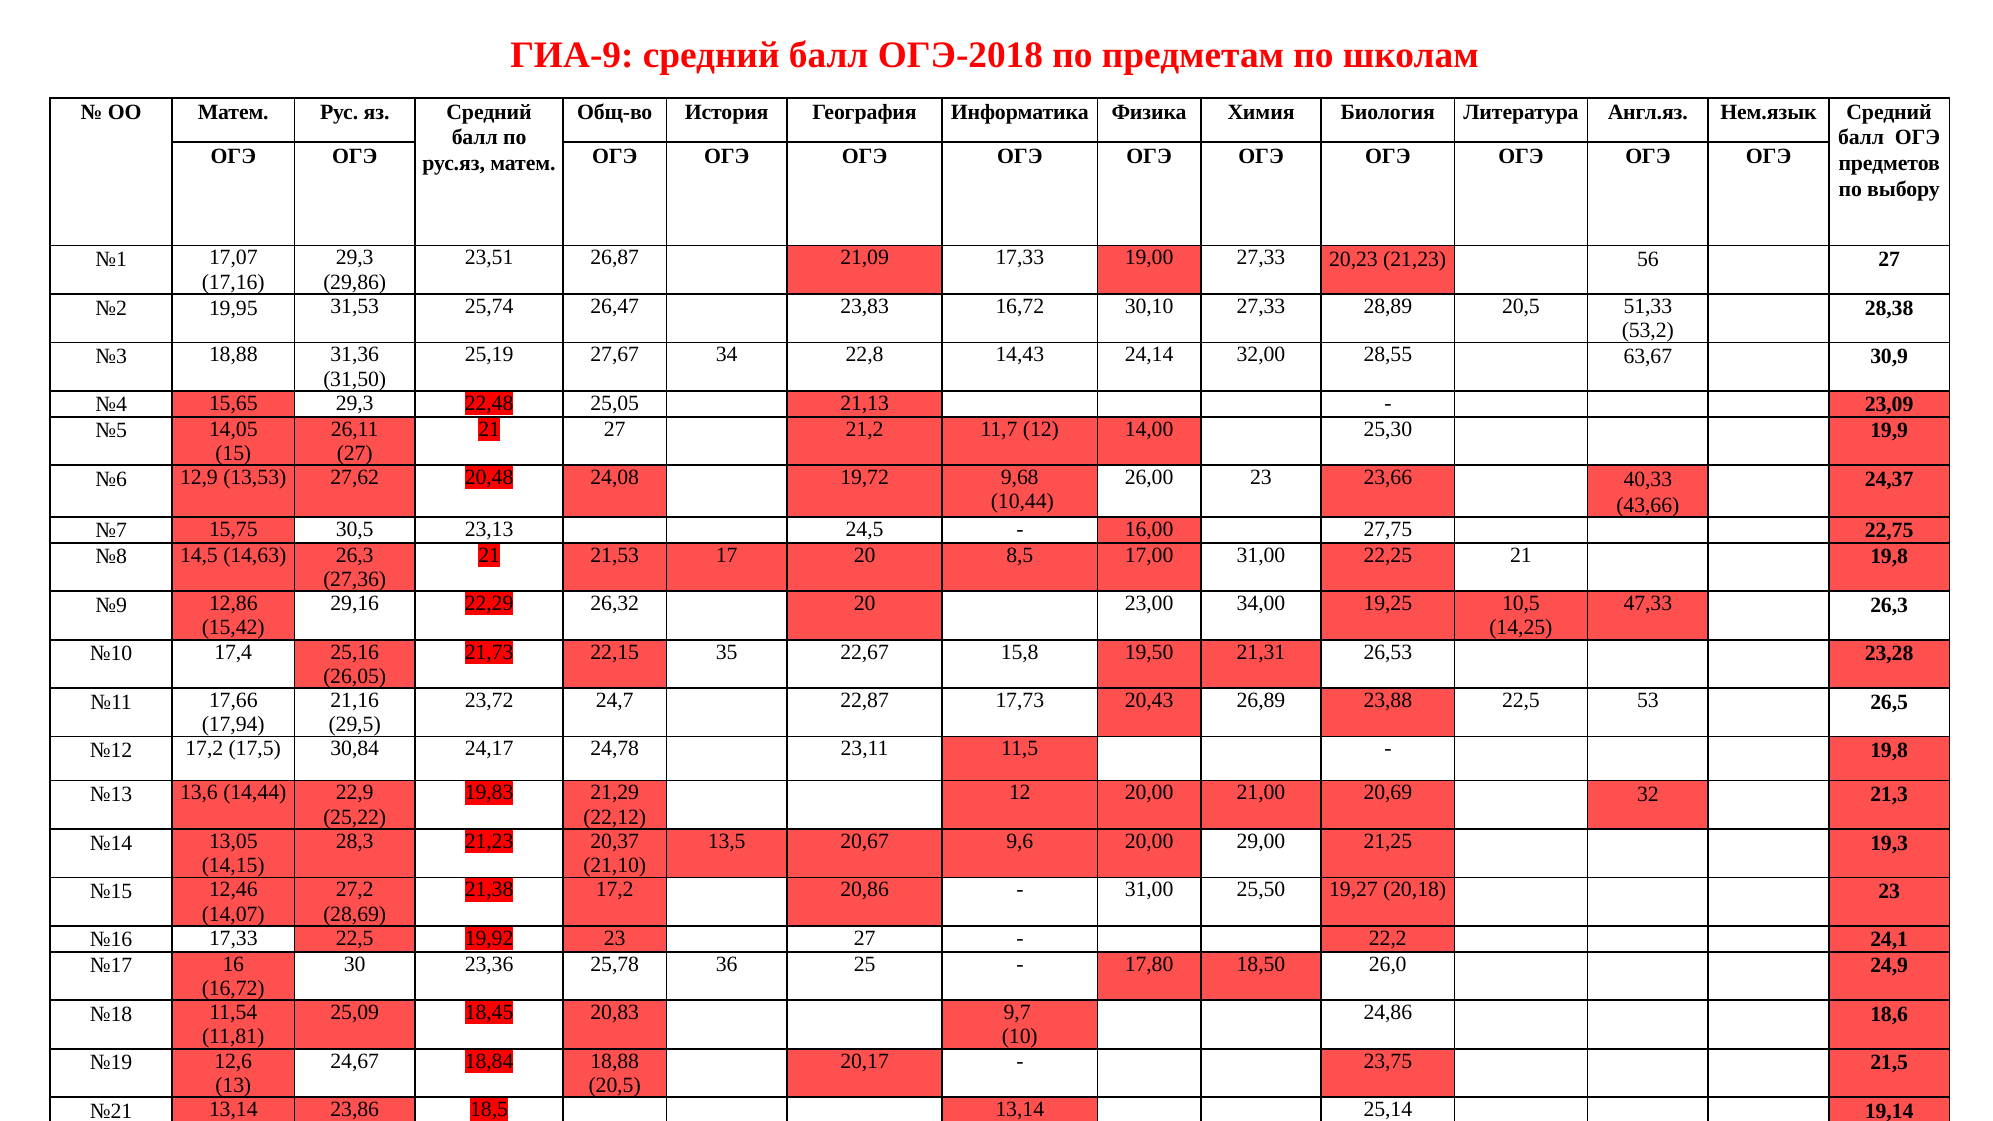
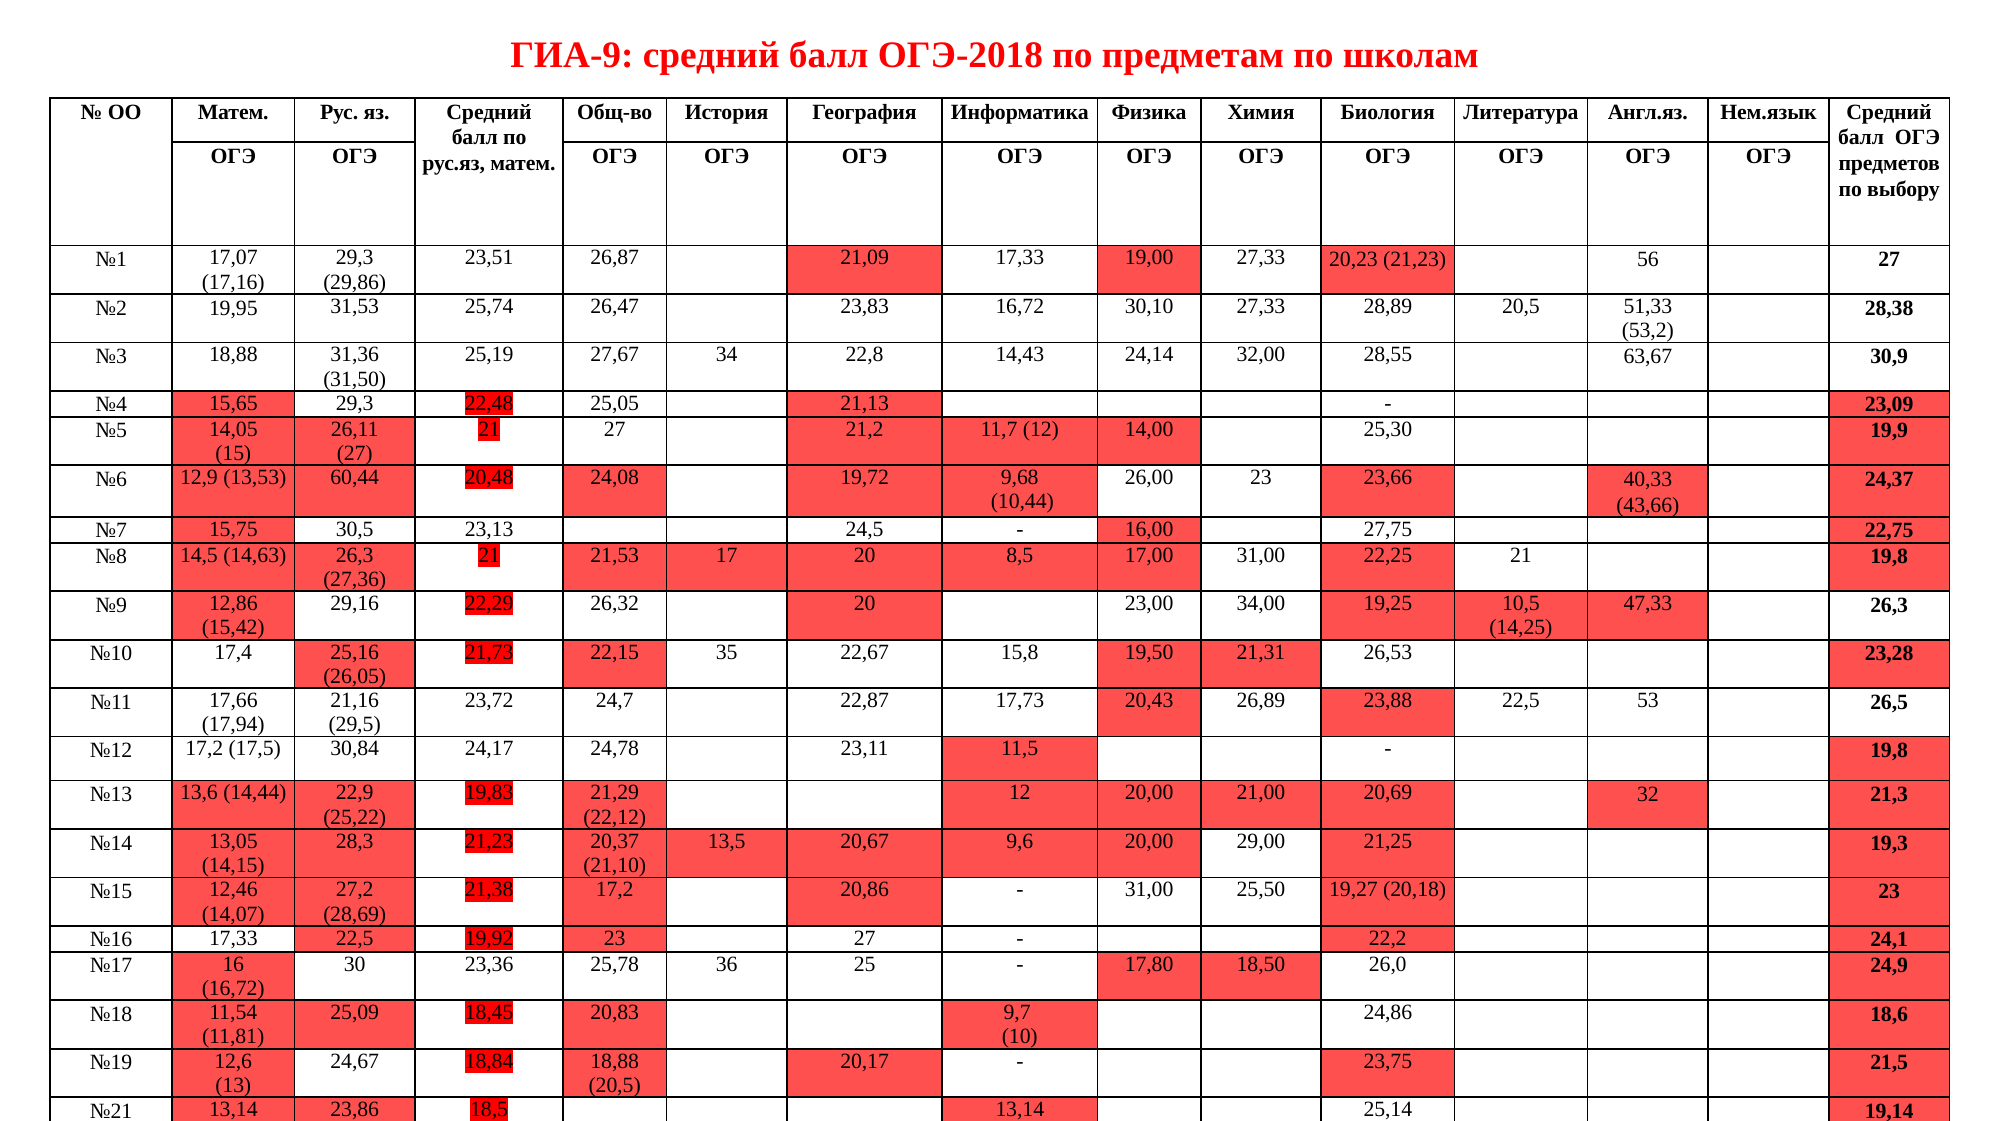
27,62: 27,62 -> 60,44 (355, 477)
